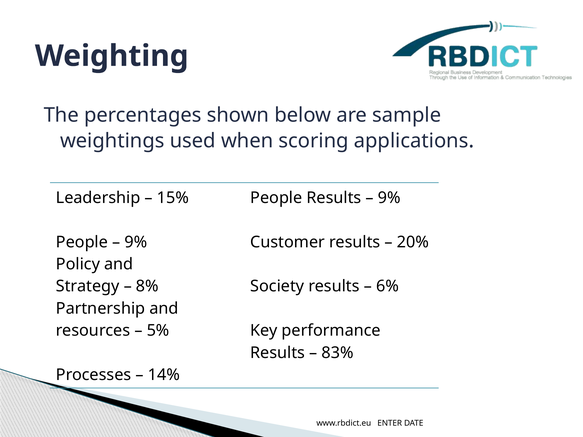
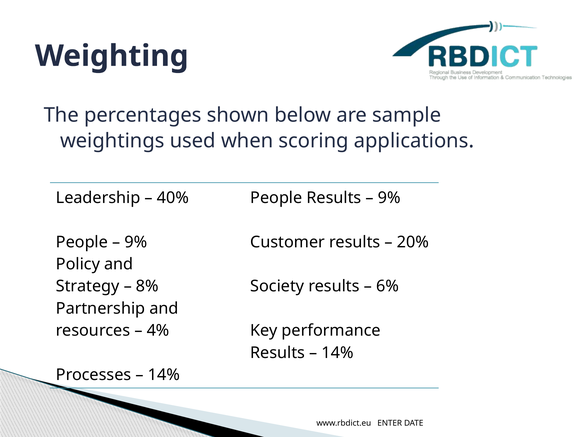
15%: 15% -> 40% (173, 198)
5%: 5% -> 4% (158, 331)
83%: 83% -> 14% (338, 353)
